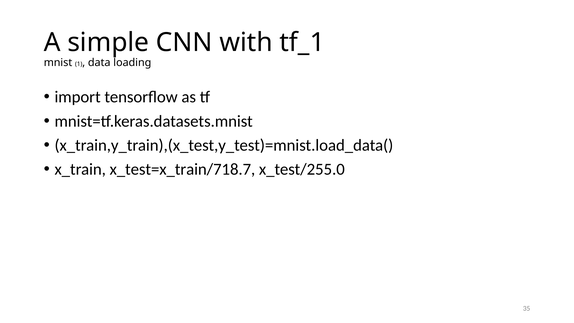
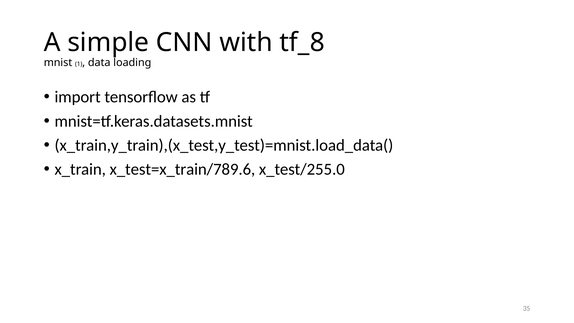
tf_1: tf_1 -> tf_8 (302, 42)
x_test=x_train/718.7: x_test=x_train/718.7 -> x_test=x_train/789.6 (182, 169)
